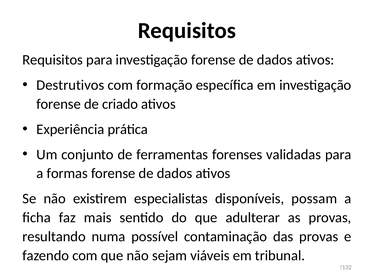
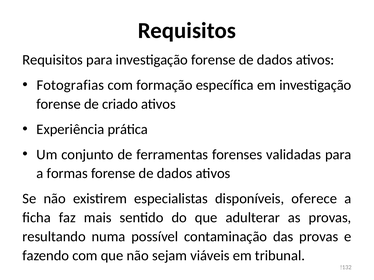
Destrutivos: Destrutivos -> Fotografias (70, 85)
possam: possam -> oferece (314, 199)
